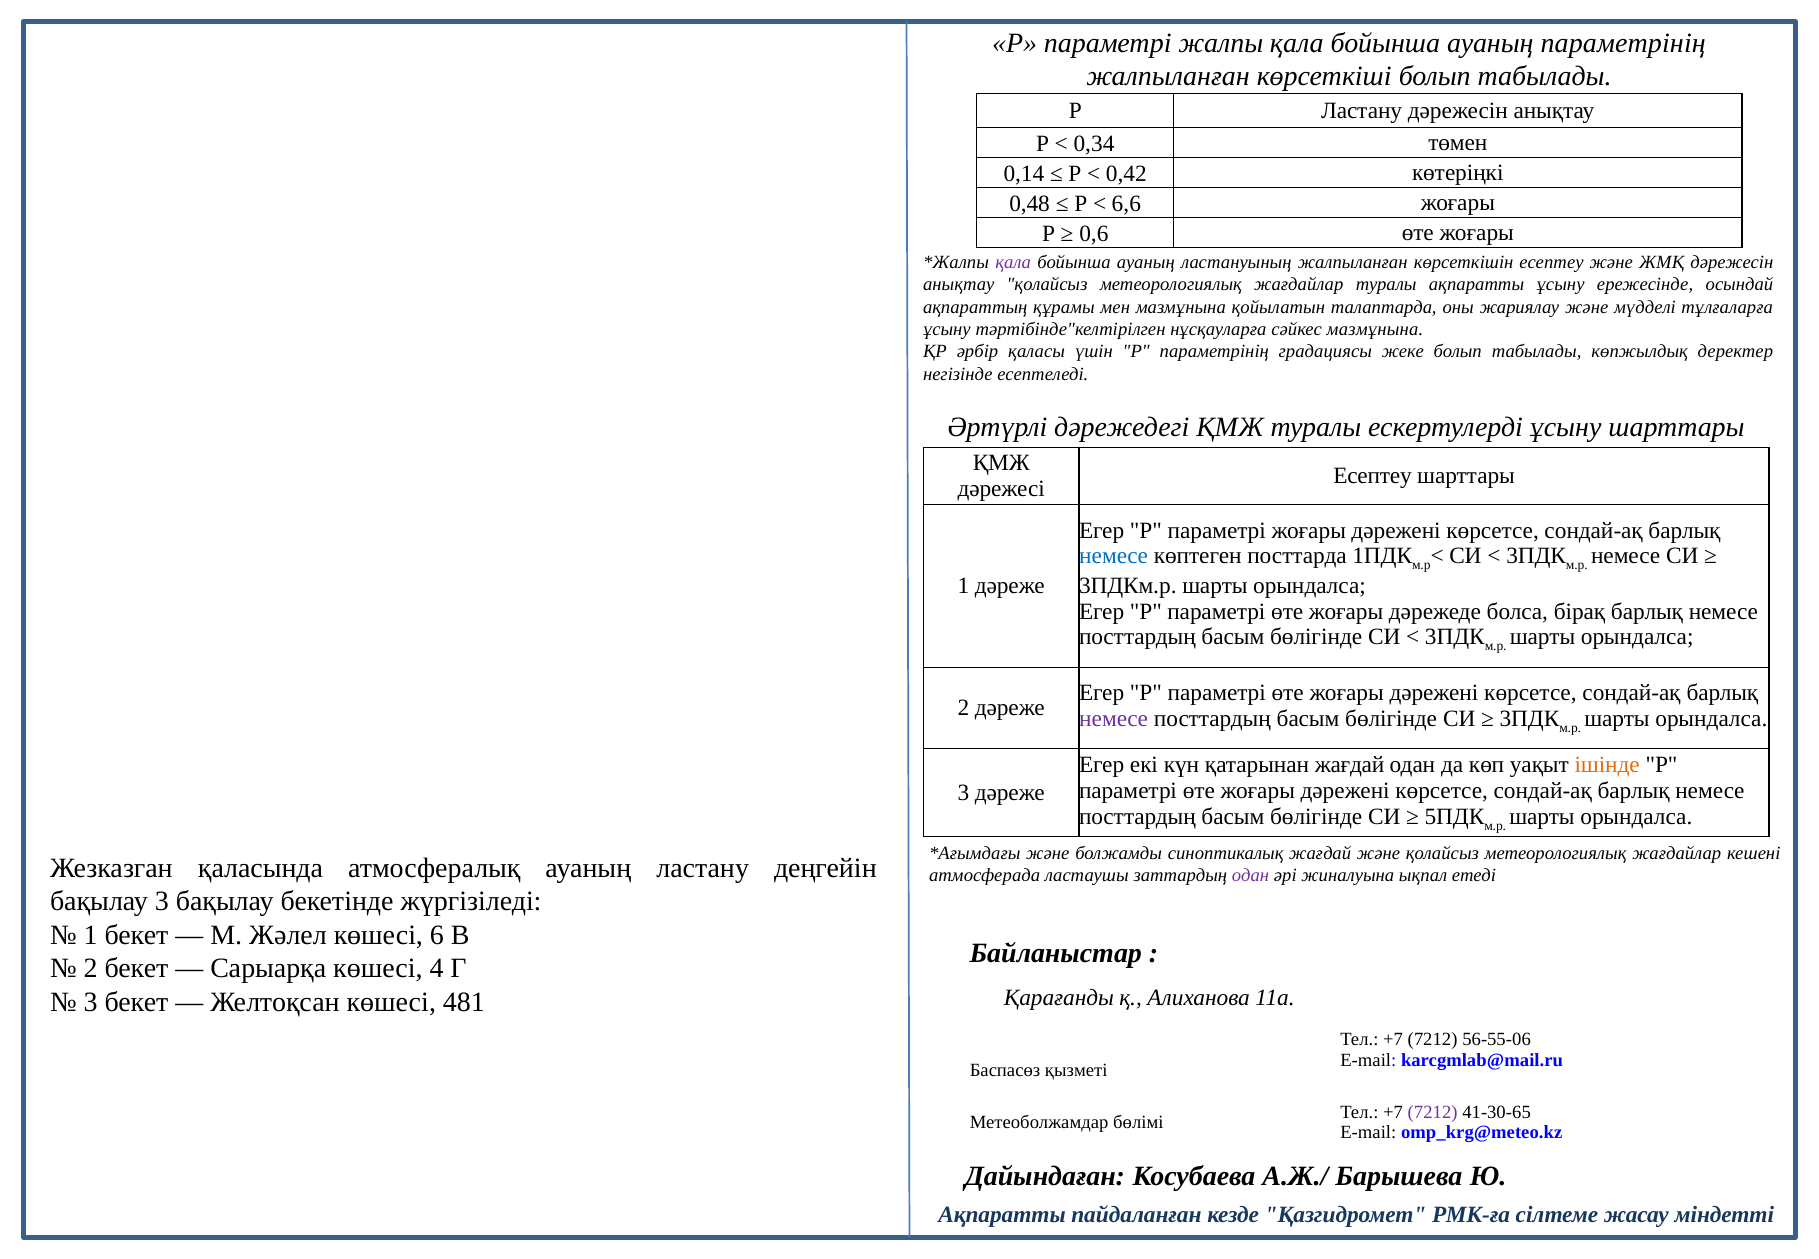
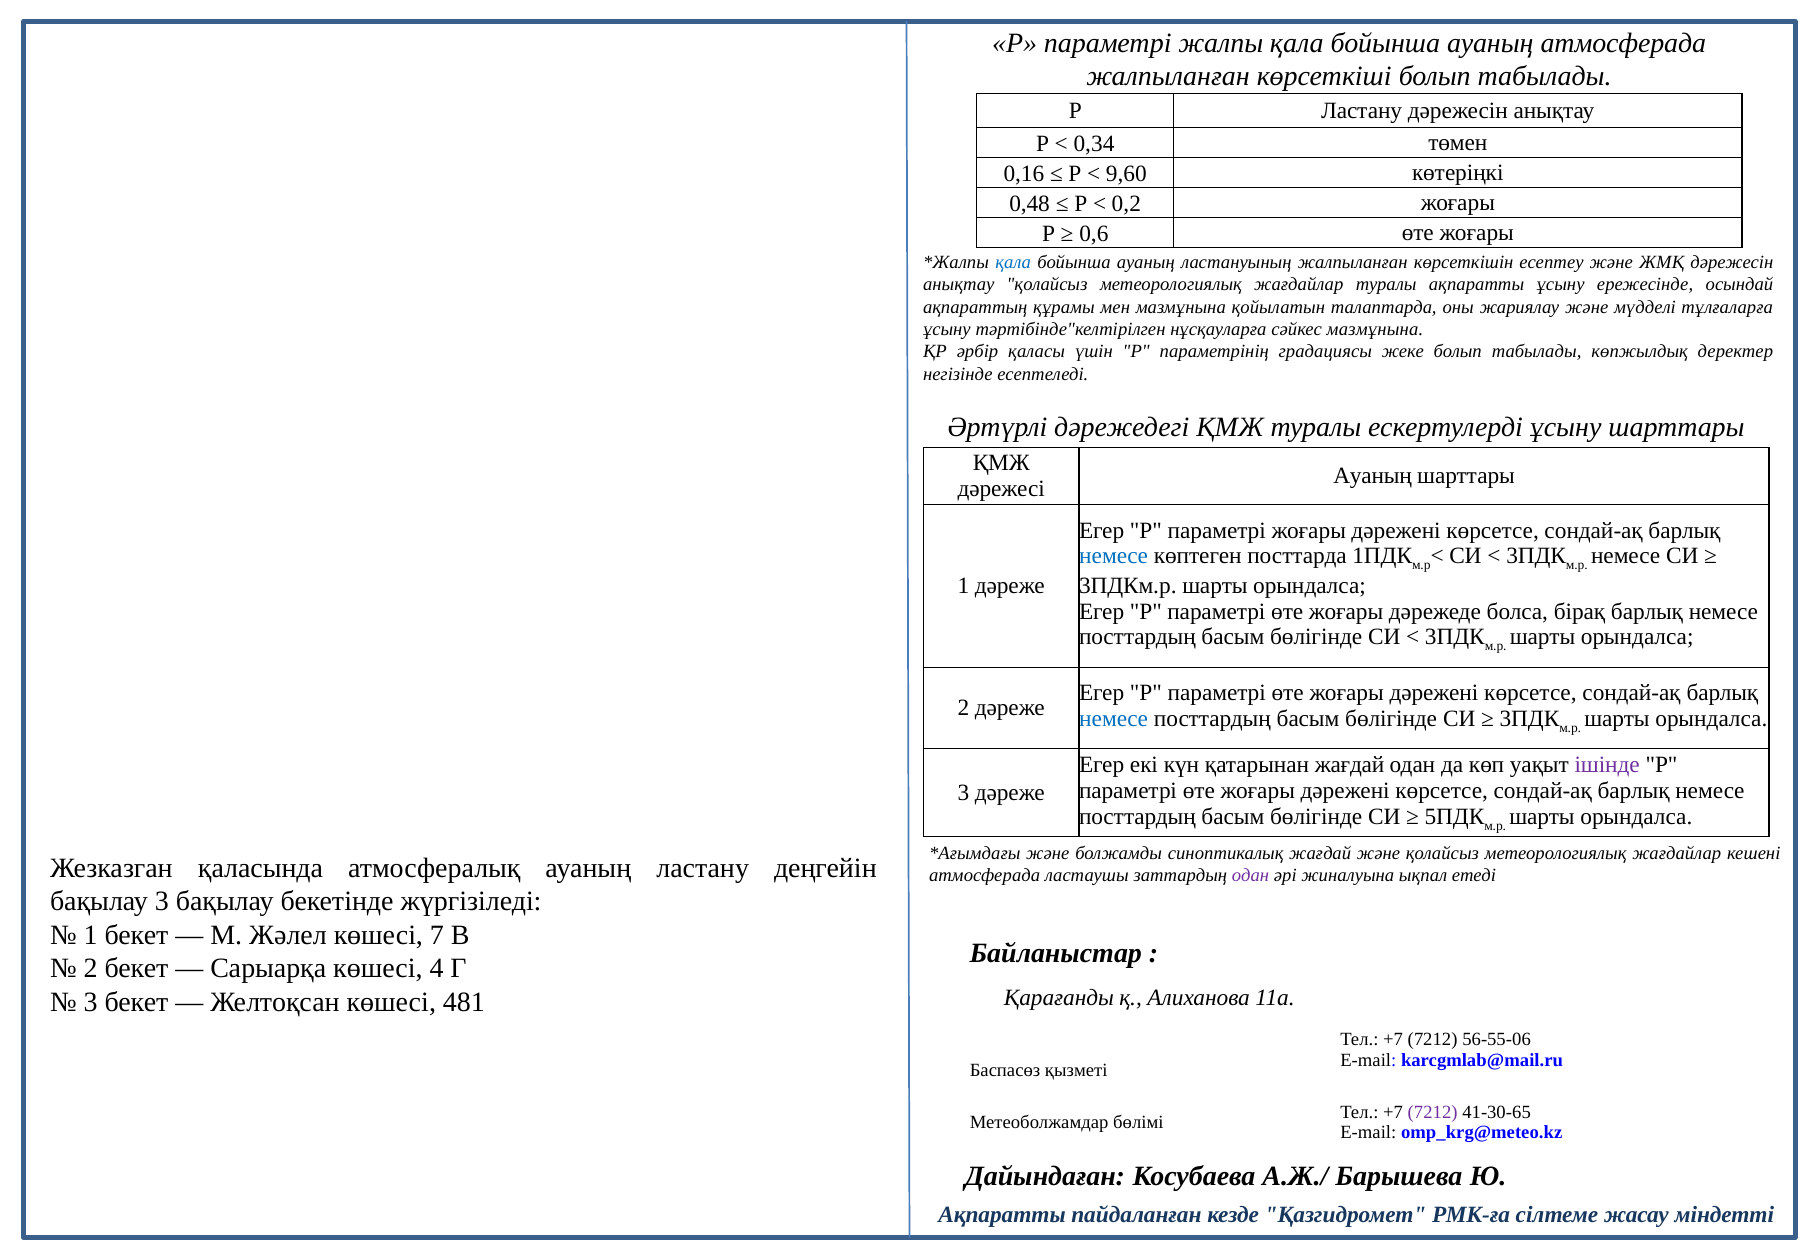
ауаның параметрінің: параметрінің -> атмосферада (1623, 43)
0,14: 0,14 -> 0,16 (1024, 174)
0,42: 0,42 -> 9,60 (1126, 174)
6,6: 6,6 -> 0,2 (1126, 204)
қала colour: purple -> blue (1013, 262)
Есептеу: Есептеу -> Ауаның (1373, 476)
немесе colour: purple -> blue (1114, 719)
ішінде colour: orange -> purple (1607, 765)
6: 6 -> 7 (437, 935)
